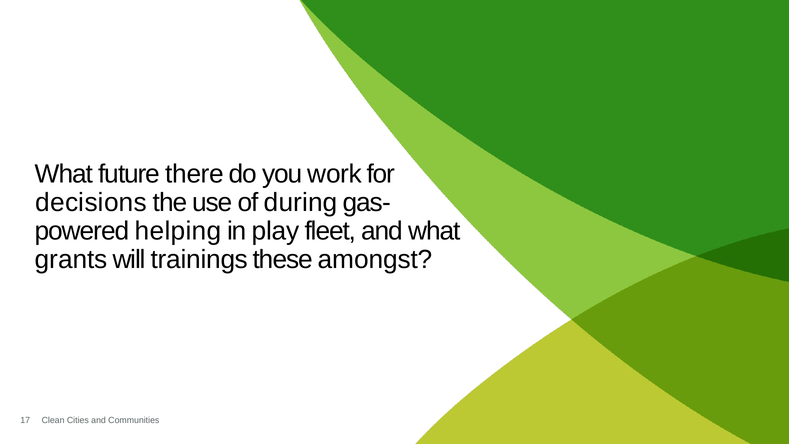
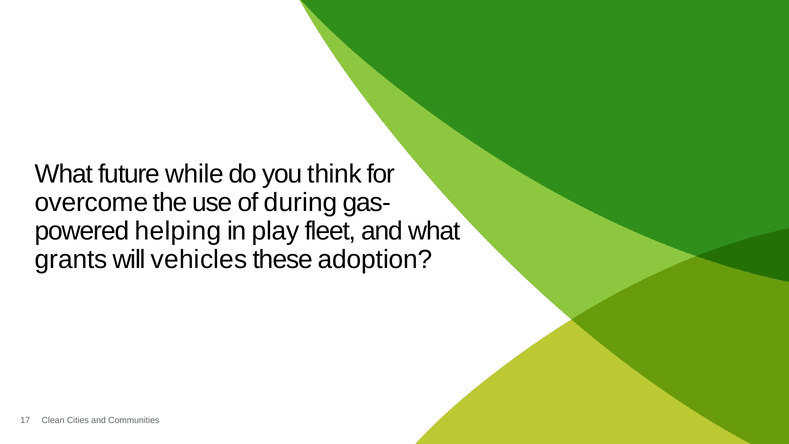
there: there -> while (195, 174)
work: work -> think (335, 174)
decisions: decisions -> overcome (91, 202)
trainings: trainings -> vehicles (199, 259)
amongst: amongst -> adoption (375, 259)
